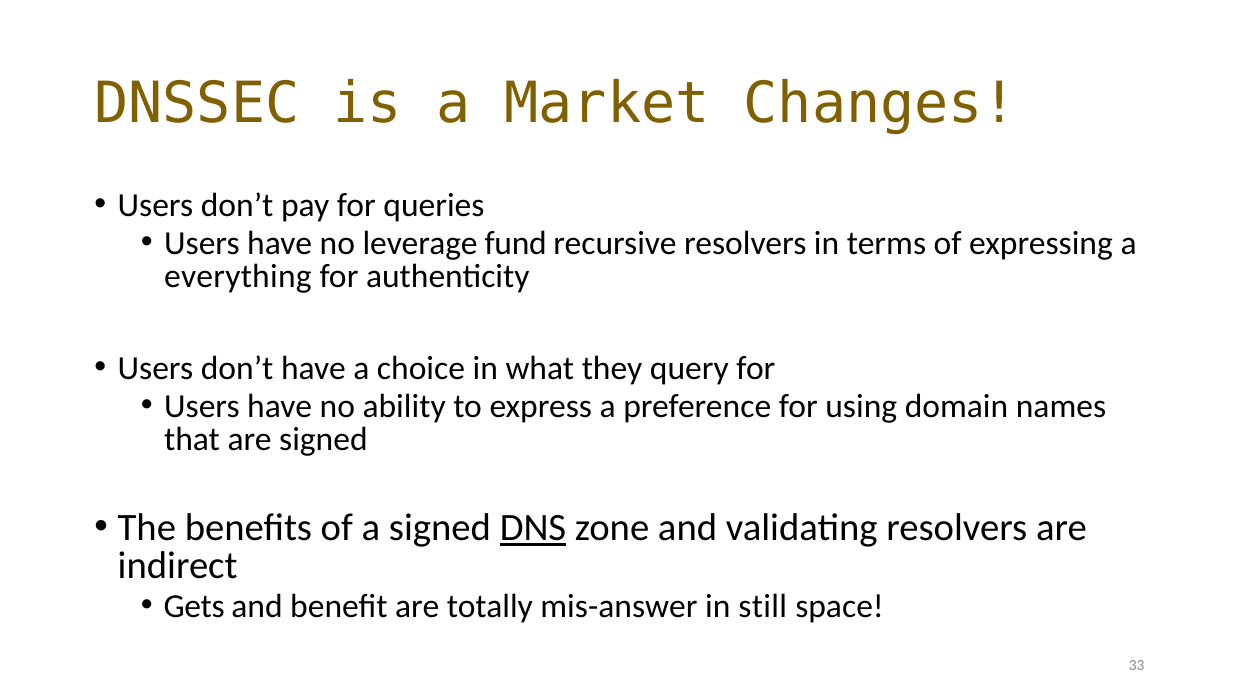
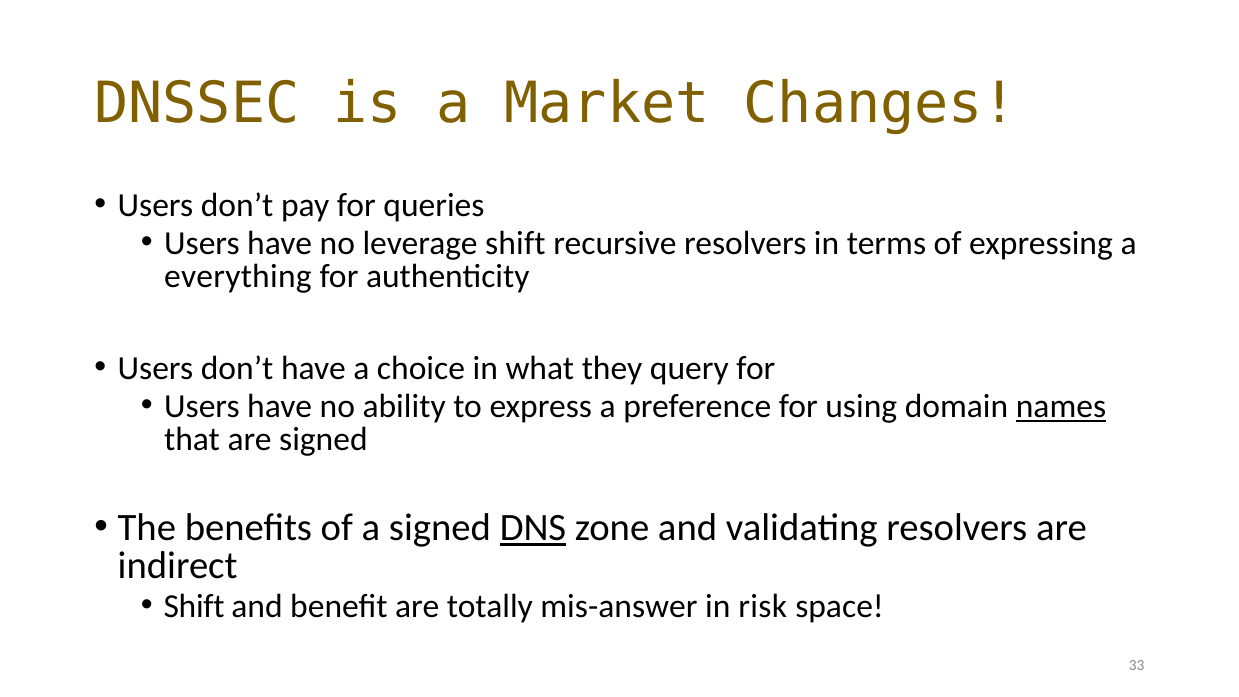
leverage fund: fund -> shift (515, 244)
names underline: none -> present (1061, 407)
Gets: Gets -> Shift (194, 606)
still: still -> risk (763, 606)
